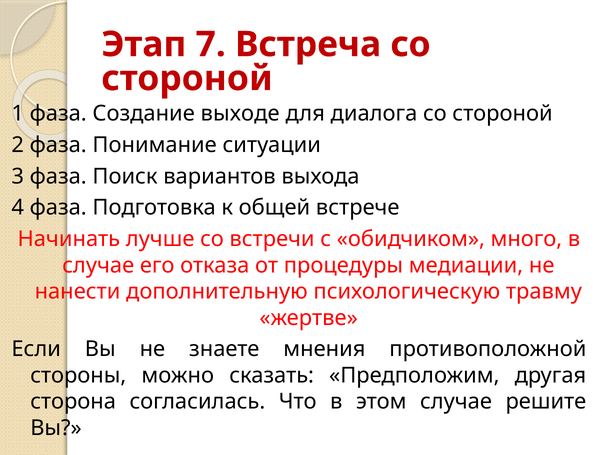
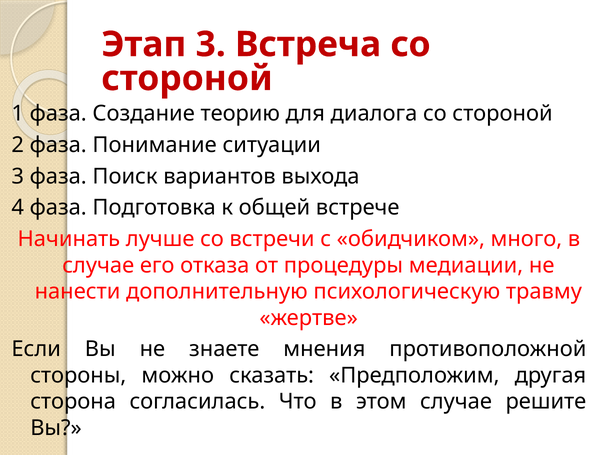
Этап 7: 7 -> 3 (211, 44)
выходе: выходе -> теорию (240, 114)
